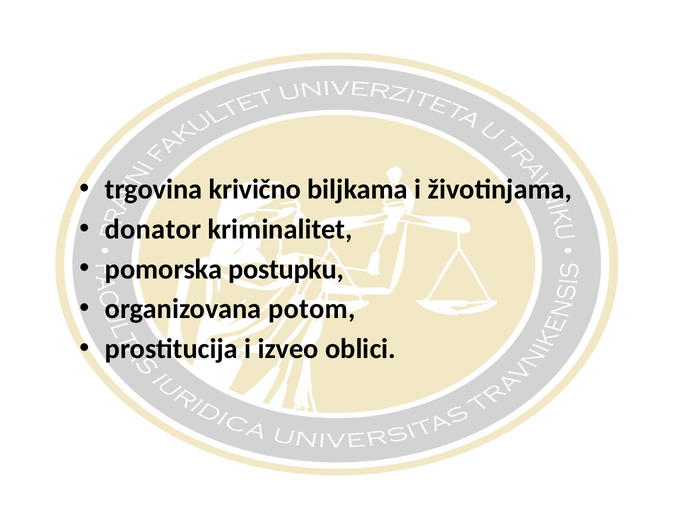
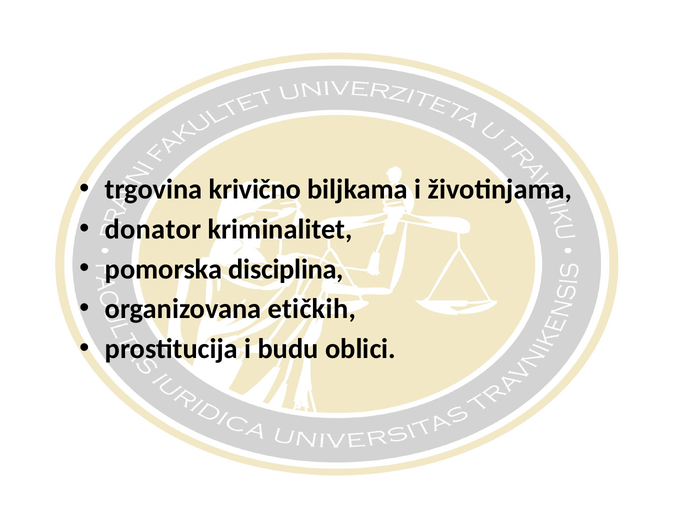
postupku: postupku -> disciplina (286, 269)
potom: potom -> etičkih (312, 309)
izveo: izveo -> budu (288, 348)
